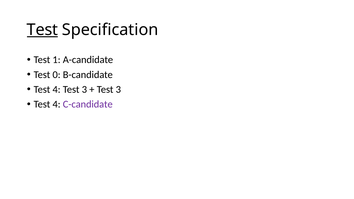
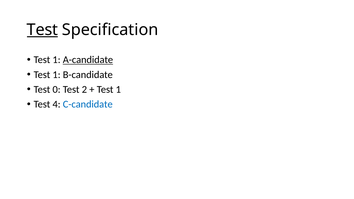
A-candidate underline: none -> present (88, 60)
0: 0 -> 1 (57, 75)
4: 4 -> 0 (57, 90)
3: 3 -> 2 (84, 90)
3: 3 -> 1 (118, 90)
C-candidate colour: purple -> blue (88, 104)
